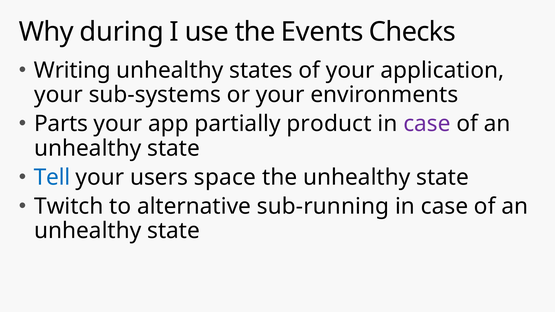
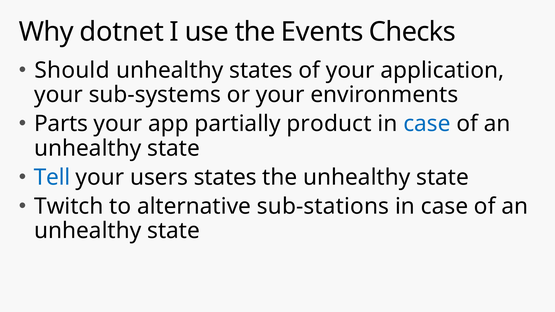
during: during -> dotnet (122, 32)
Writing: Writing -> Should (72, 70)
case colour: purple -> blue (427, 124)
users space: space -> states (225, 177)
sub-running: sub-running -> sub-stations (323, 206)
